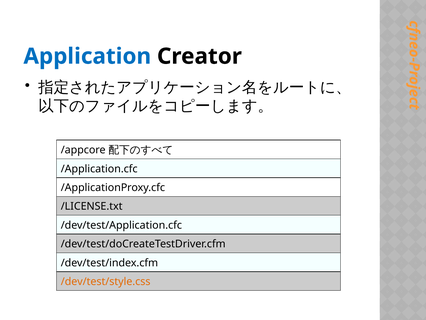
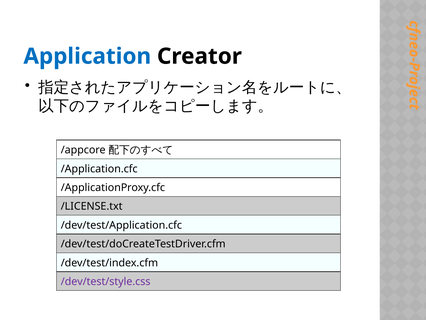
/dev/test/style.css colour: orange -> purple (106, 281)
